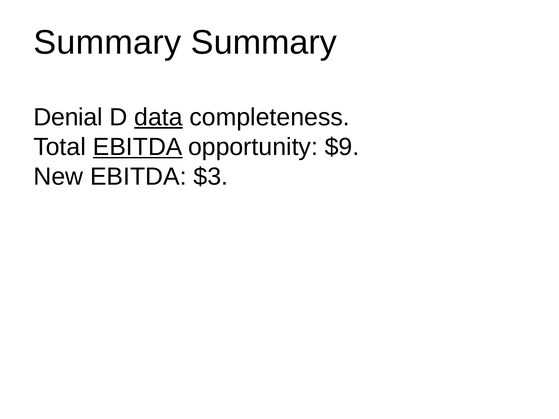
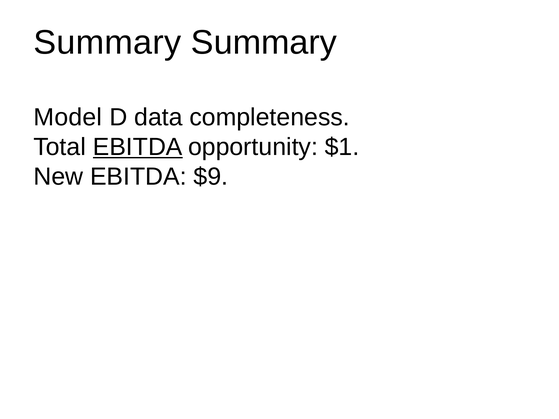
Denial: Denial -> Model (68, 117)
data underline: present -> none (158, 117)
$9: $9 -> $1 (342, 147)
$3: $3 -> $9 (211, 177)
